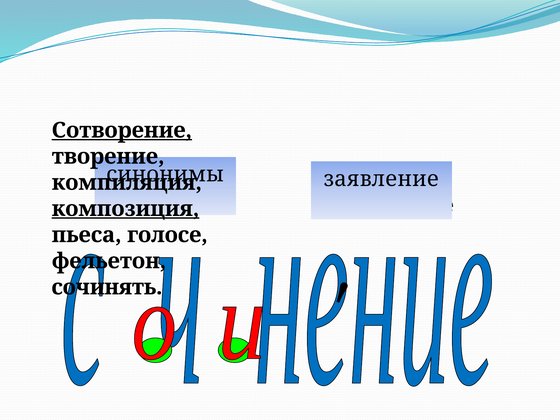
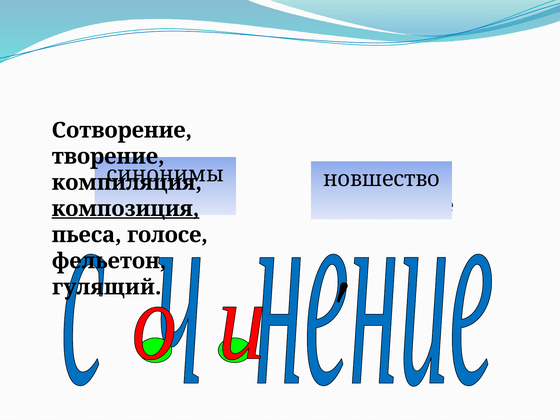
Сотворение underline: present -> none (122, 130)
заявление: заявление -> новшество (382, 179)
сочинять: сочинять -> гулящий (107, 287)
